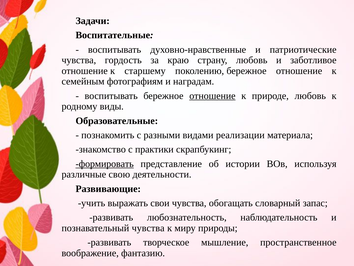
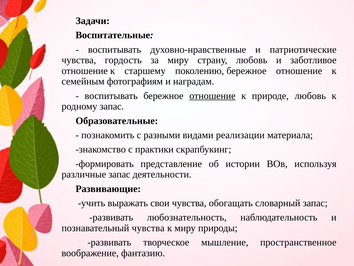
за краю: краю -> миру (178, 60)
родному виды: виды -> запас (112, 106)
формировать underline: present -> none (105, 164)
различные свою: свою -> запас (119, 174)
